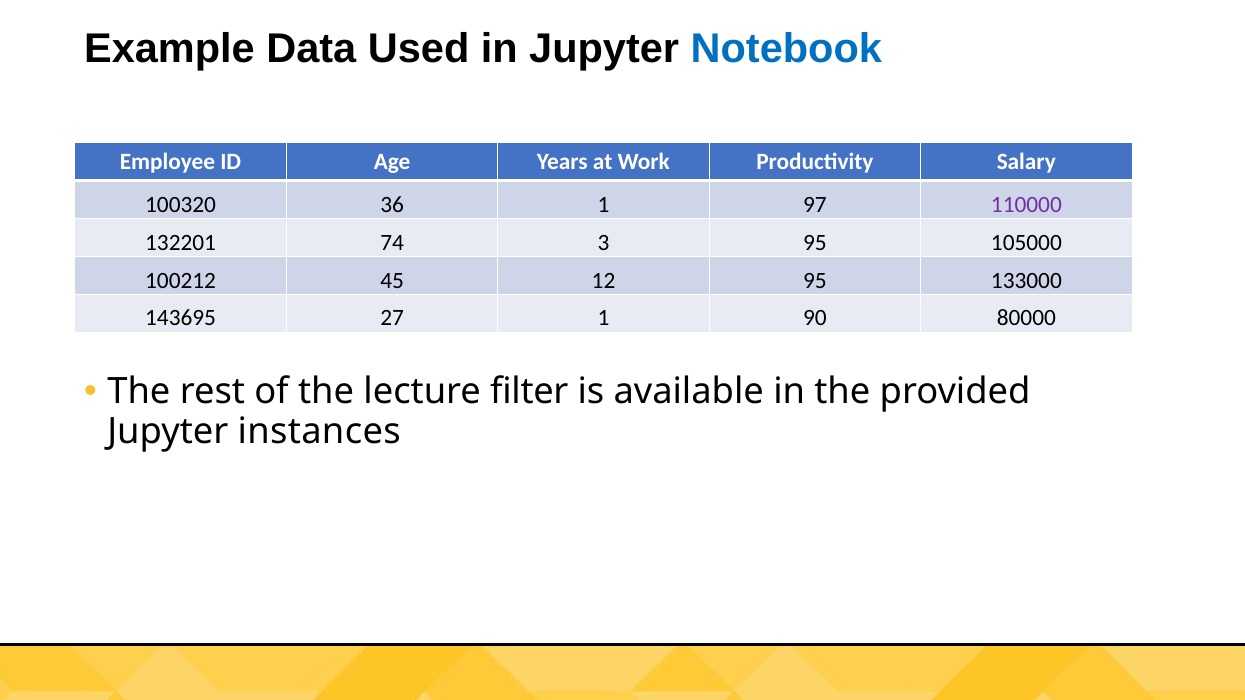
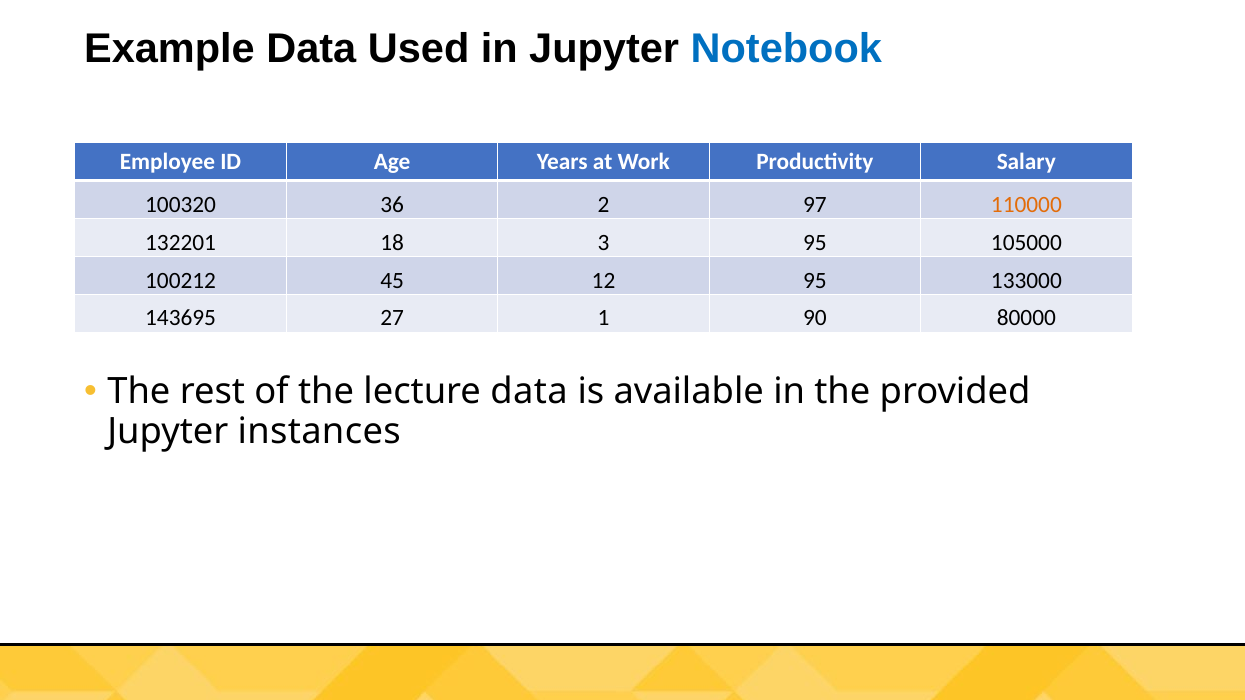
36 1: 1 -> 2 (604, 205)
110000 colour: purple -> orange (1026, 205)
74: 74 -> 18 (392, 243)
lecture filter: filter -> data (529, 392)
